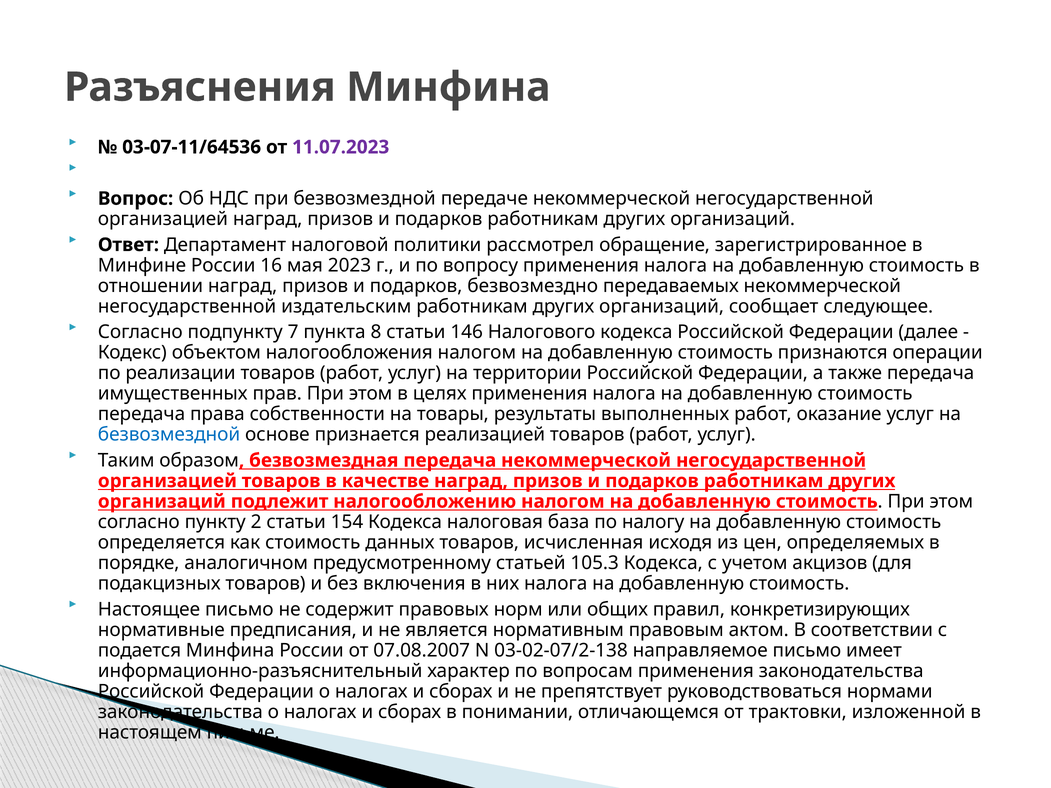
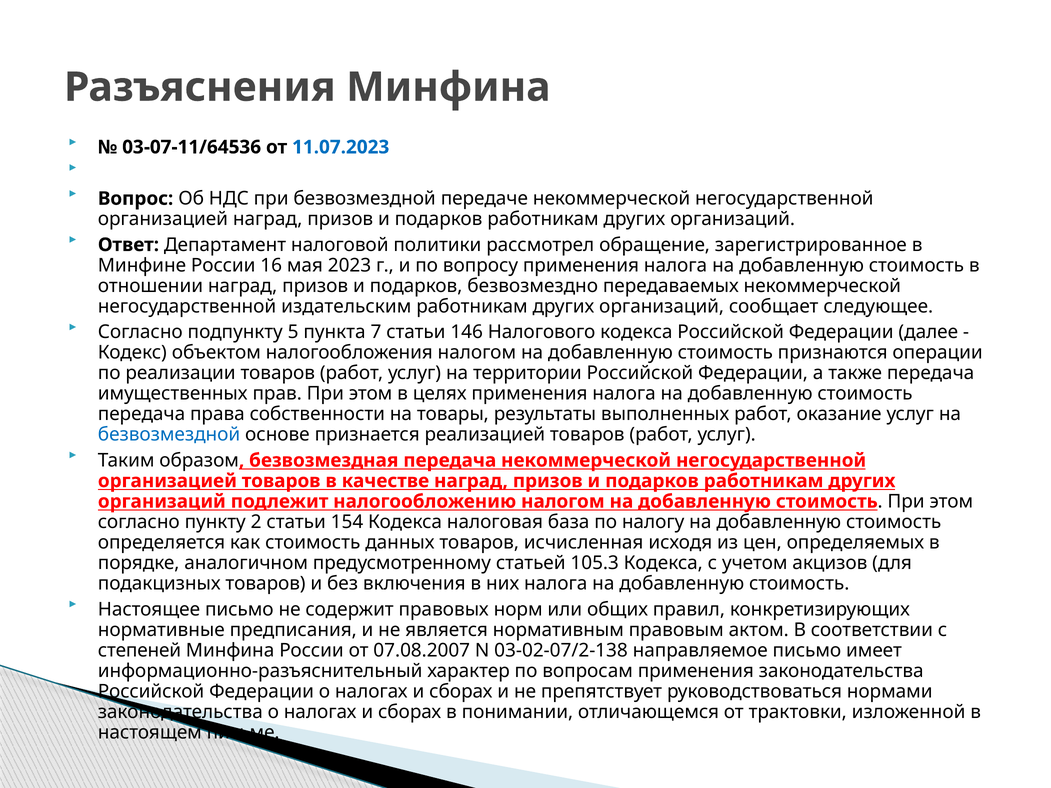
11.07.2023 colour: purple -> blue (341, 147)
7: 7 -> 5 (293, 332)
8: 8 -> 7 (376, 332)
подается: подается -> степеней (140, 650)
